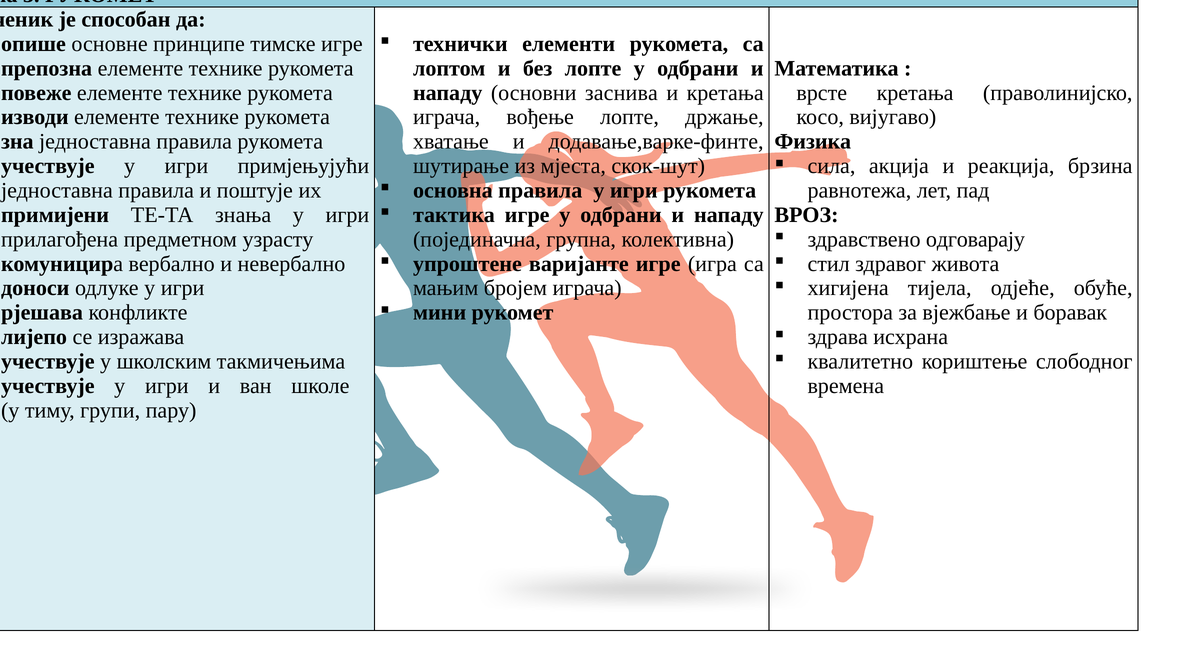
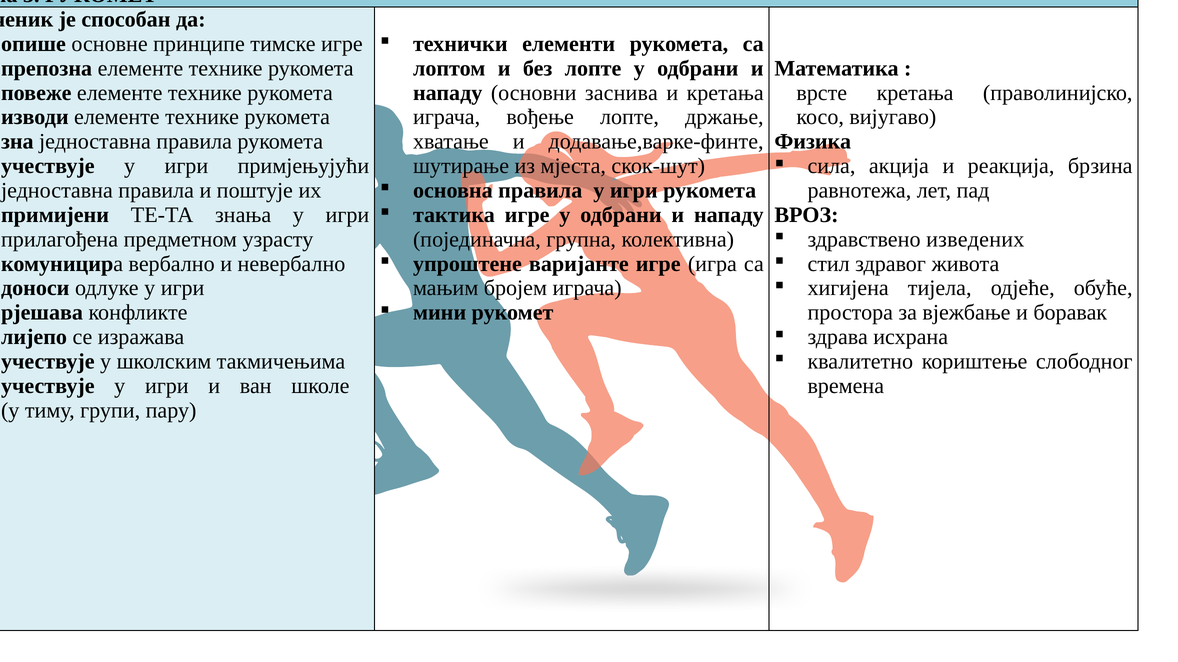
одговарају: одговарају -> изведених (975, 240)
